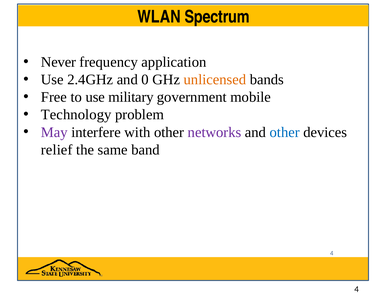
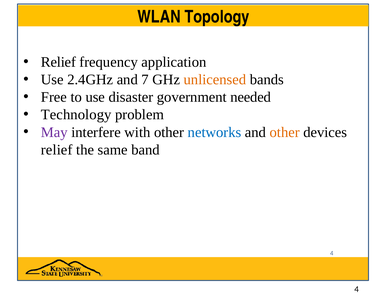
Spectrum: Spectrum -> Topology (217, 17)
Never: Never -> Relief (58, 62)
0: 0 -> 7 (145, 80)
military: military -> disaster (131, 97)
mobile: mobile -> needed (251, 97)
networks colour: purple -> blue (215, 132)
other colour: blue -> orange (285, 132)
